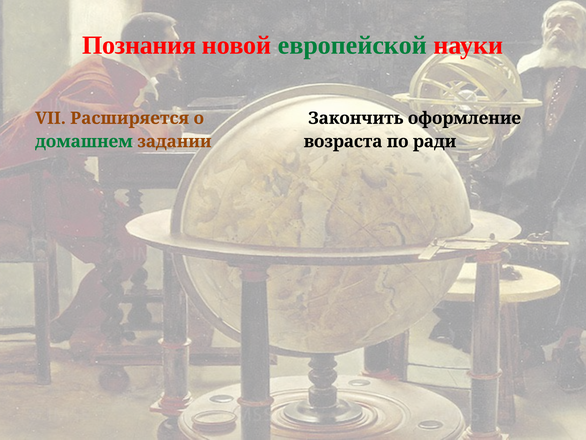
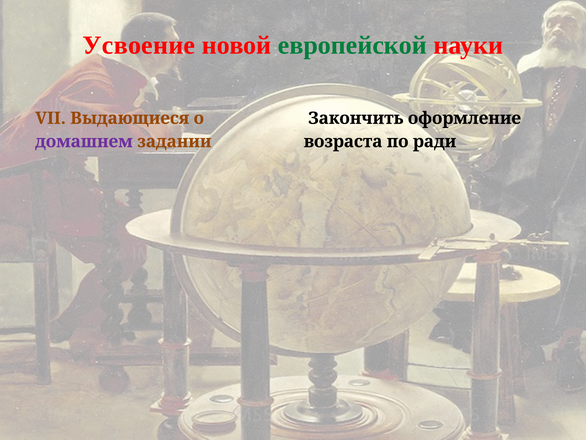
Познания: Познания -> Усвоение (139, 45)
Расширяется: Расширяется -> Выдающиеся (130, 118)
домашнем colour: green -> purple (84, 141)
